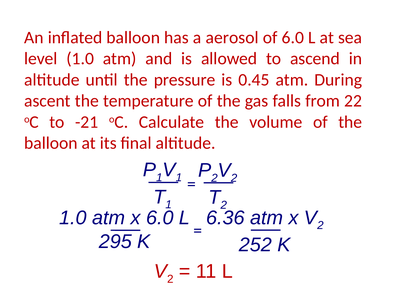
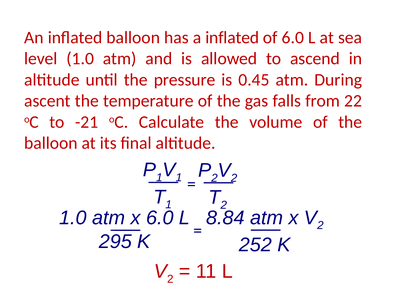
a aerosol: aerosol -> inflated (232, 38)
6.36: 6.36 -> 8.84 (225, 218)
